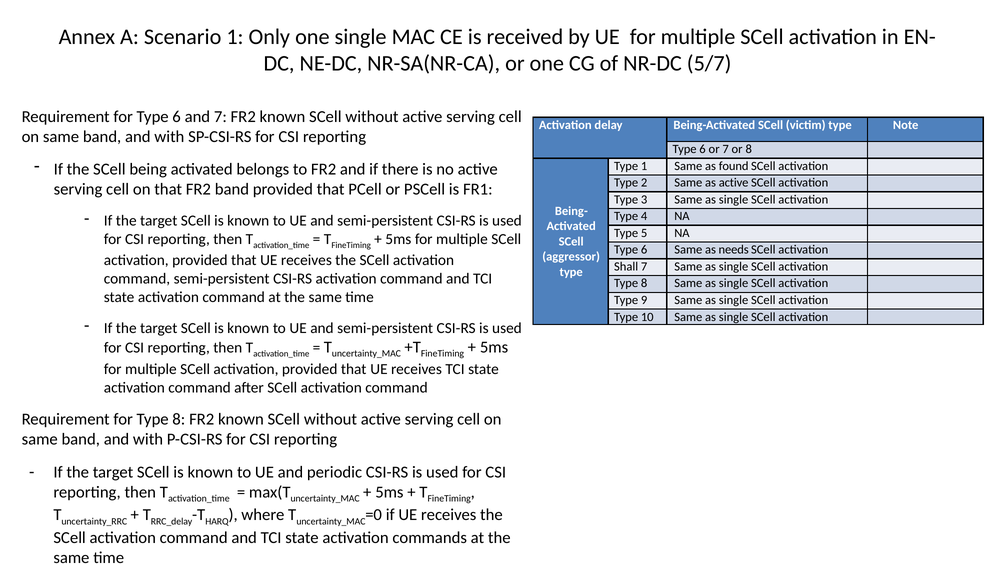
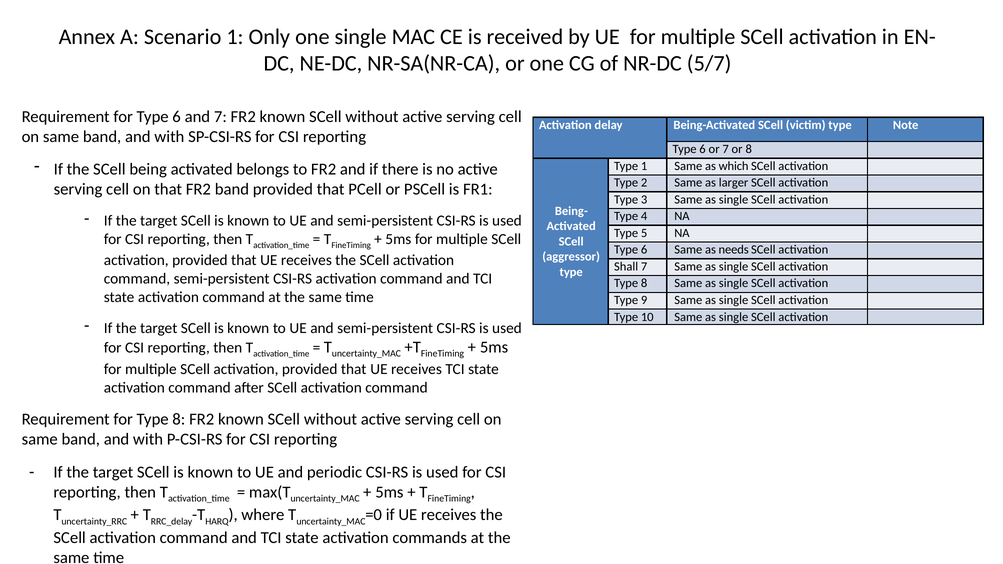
found: found -> which (734, 166)
as active: active -> larger (734, 183)
